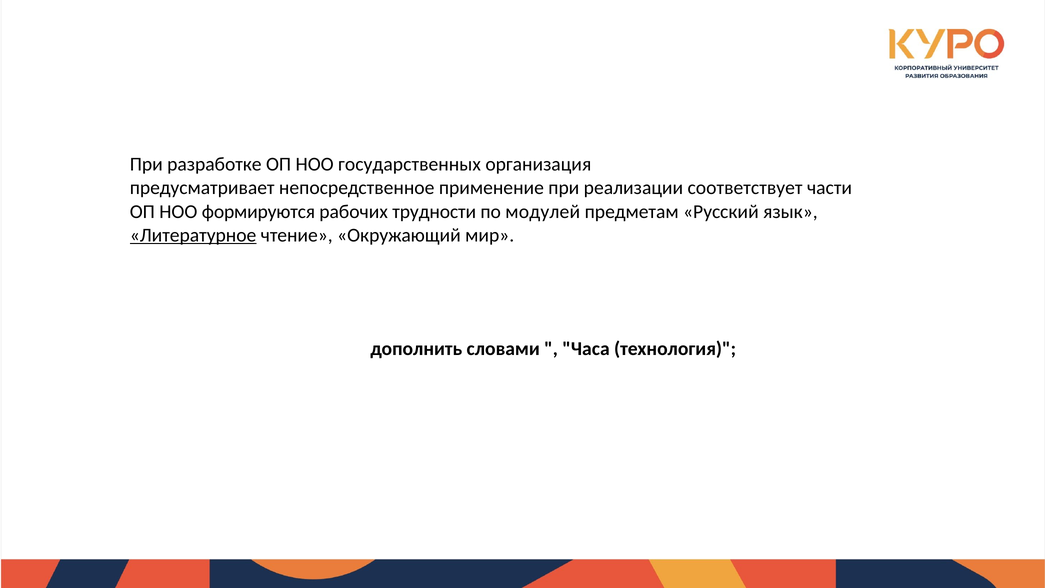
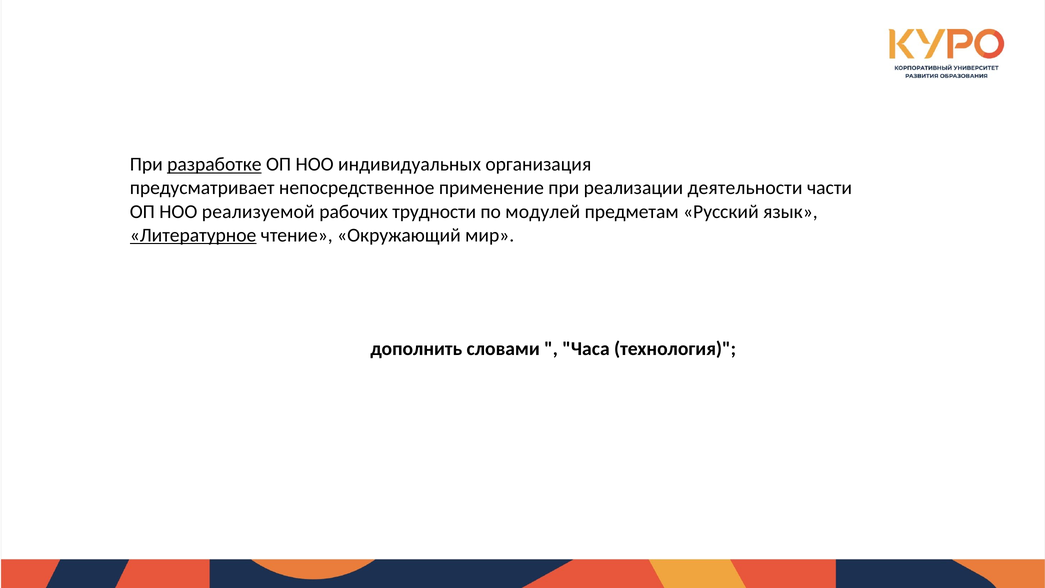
разработке underline: none -> present (214, 164)
государственных: государственных -> индивидуальных (410, 164)
соответствует: соответствует -> деятельности (745, 188)
формируются: формируются -> реализуемой (258, 211)
